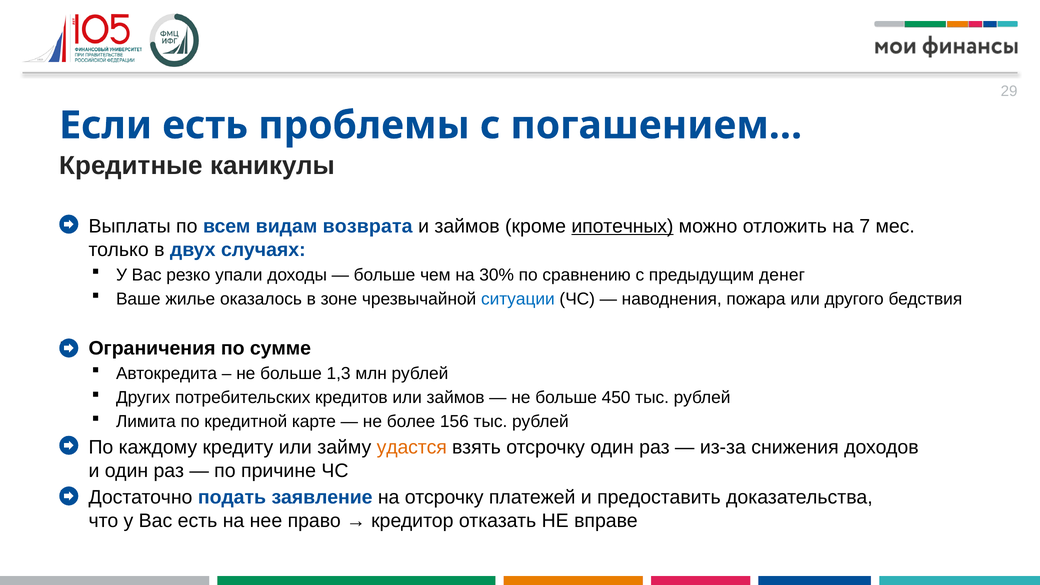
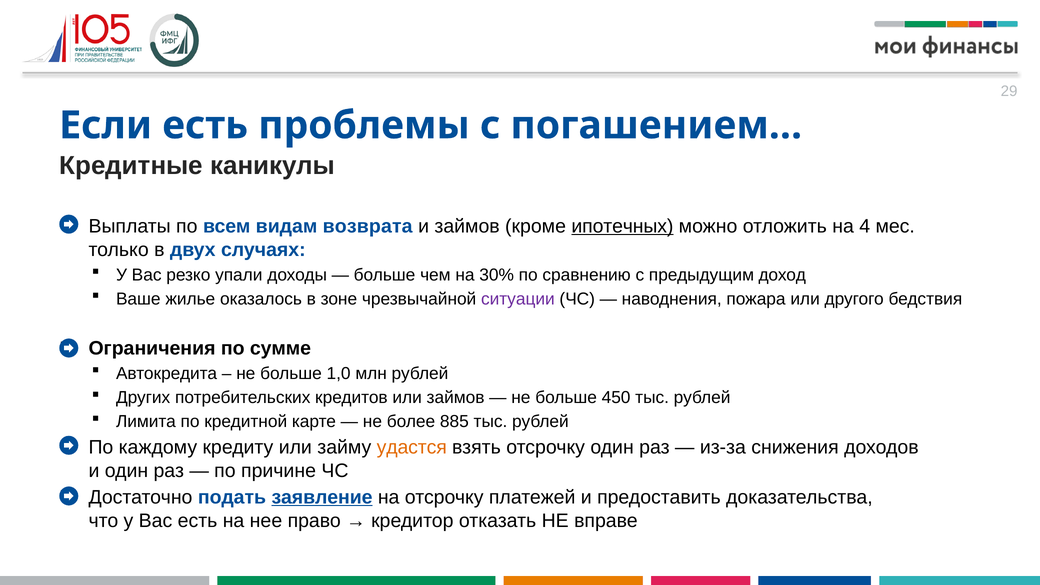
7: 7 -> 4 (865, 226)
денег: денег -> доход (782, 275)
ситуации colour: blue -> purple (518, 299)
1,3: 1,3 -> 1,0 (339, 374)
156: 156 -> 885 (454, 422)
заявление underline: none -> present (322, 497)
